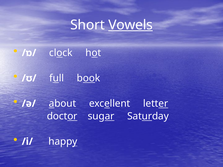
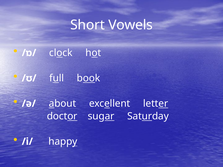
Vowels underline: present -> none (131, 25)
